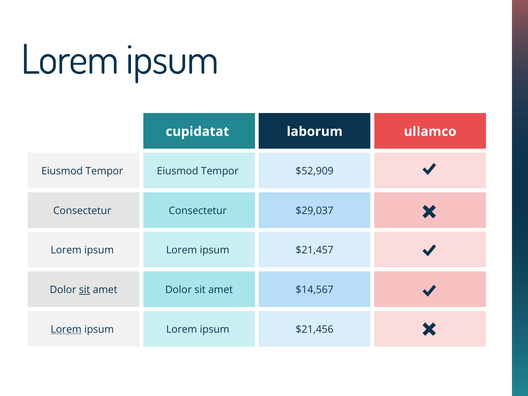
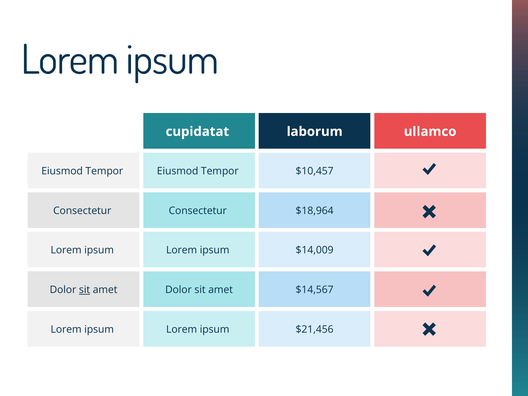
$52,909: $52,909 -> $10,457 (315, 171)
$29,037: $29,037 -> $18,964 (315, 211)
$21,457: $21,457 -> $14,009 (315, 250)
Lorem underline: present -> none (66, 329)
